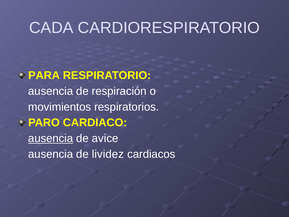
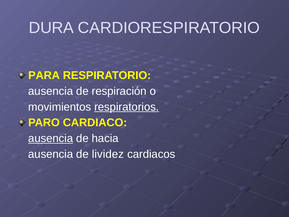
CADA: CADA -> DURA (51, 28)
respiratorios underline: none -> present (127, 107)
avice: avice -> hacia (105, 138)
